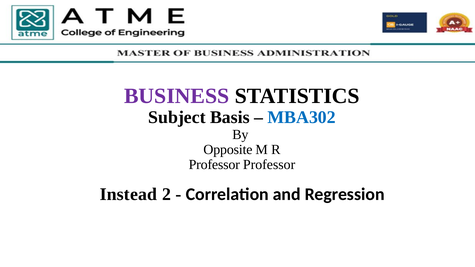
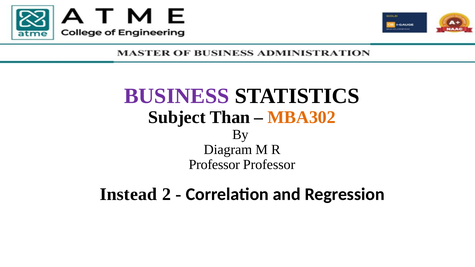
Basis: Basis -> Than (230, 117)
MBA302 colour: blue -> orange (302, 117)
Opposite: Opposite -> Diagram (228, 150)
